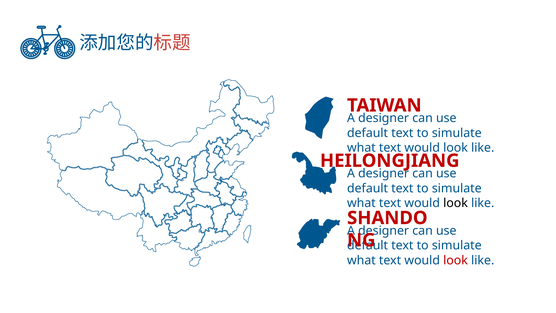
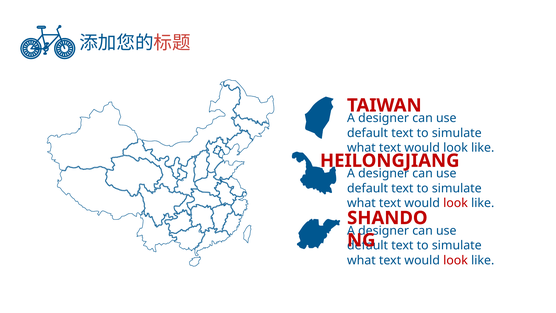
look colour: black -> red (456, 203)
